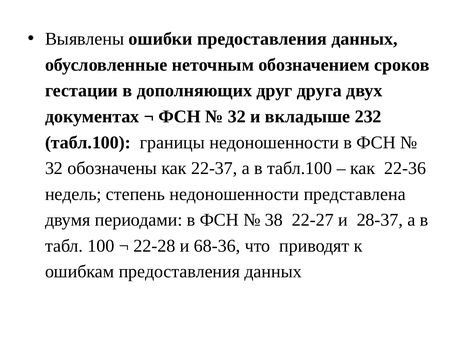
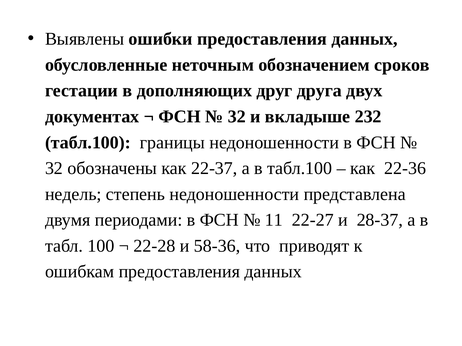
38: 38 -> 11 (274, 220)
68-36: 68-36 -> 58-36 (217, 246)
